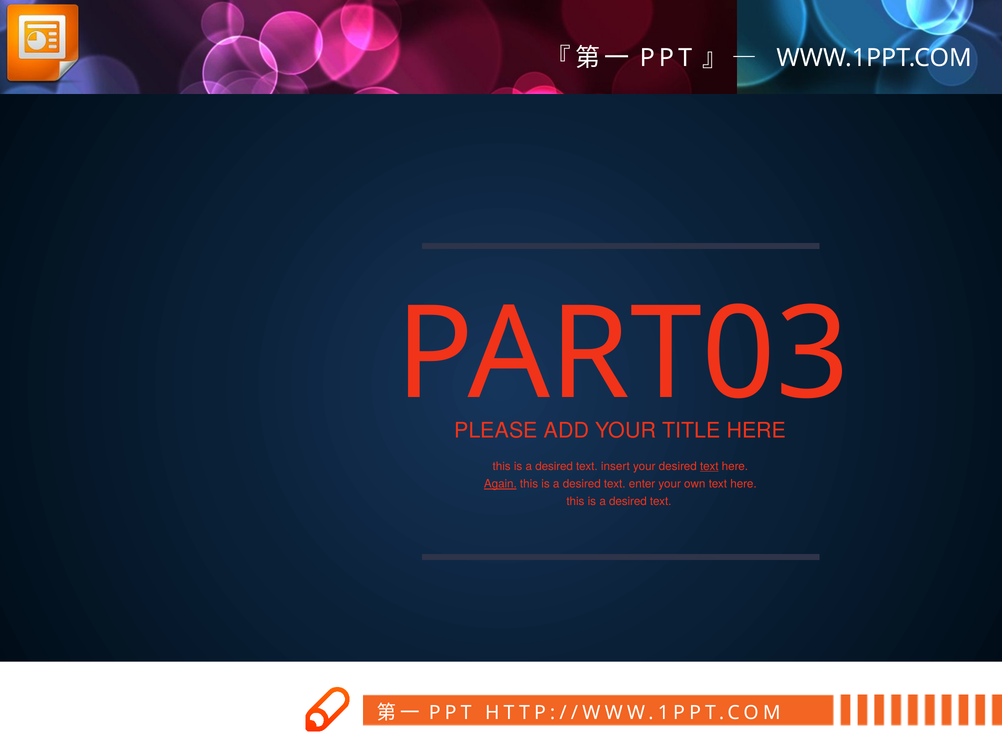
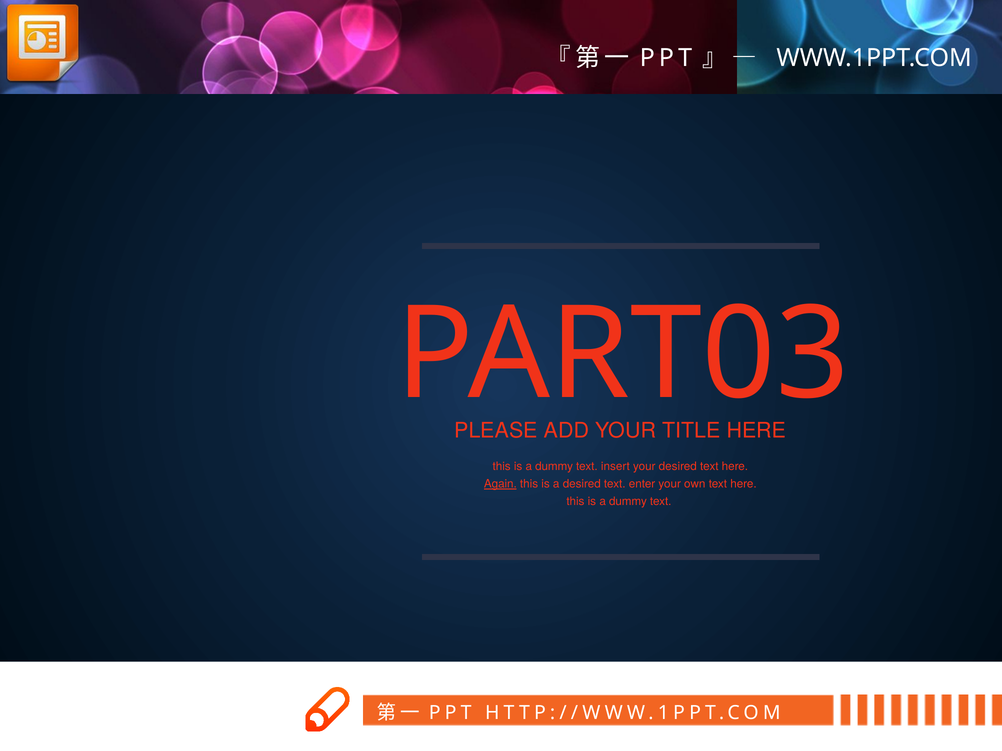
desired: desired -> dummy (554, 467)
text underline: present -> none (709, 467)
desired: desired -> dummy (628, 502)
